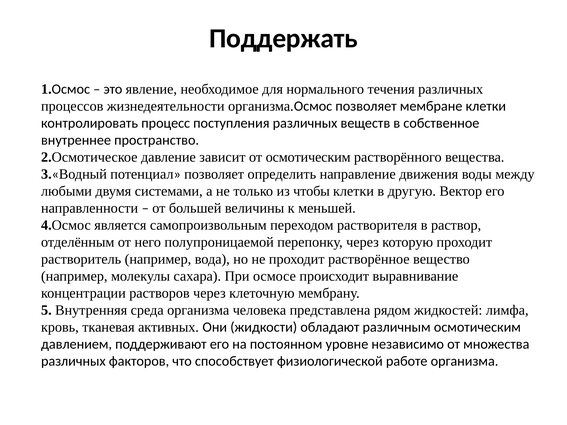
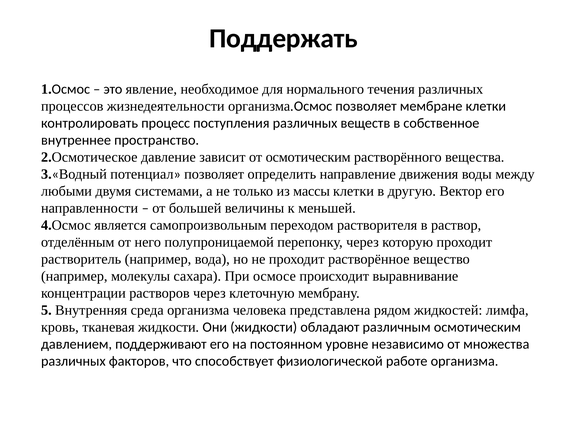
чтобы: чтобы -> массы (311, 191)
тканевая активных: активных -> жидкости (169, 327)
